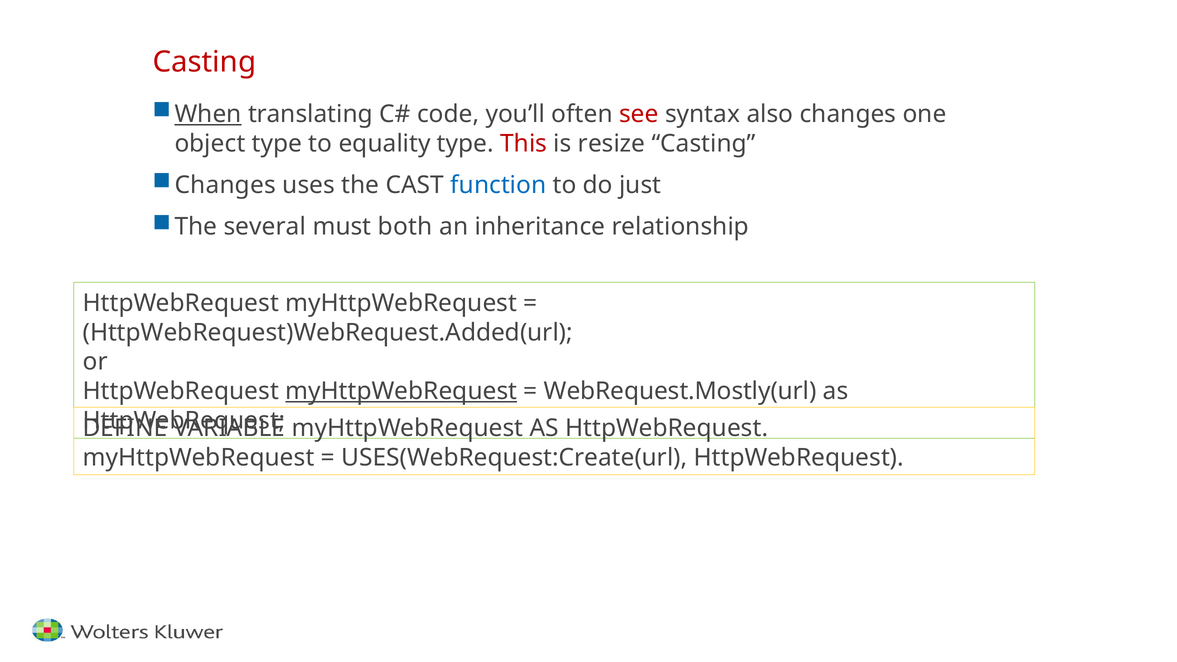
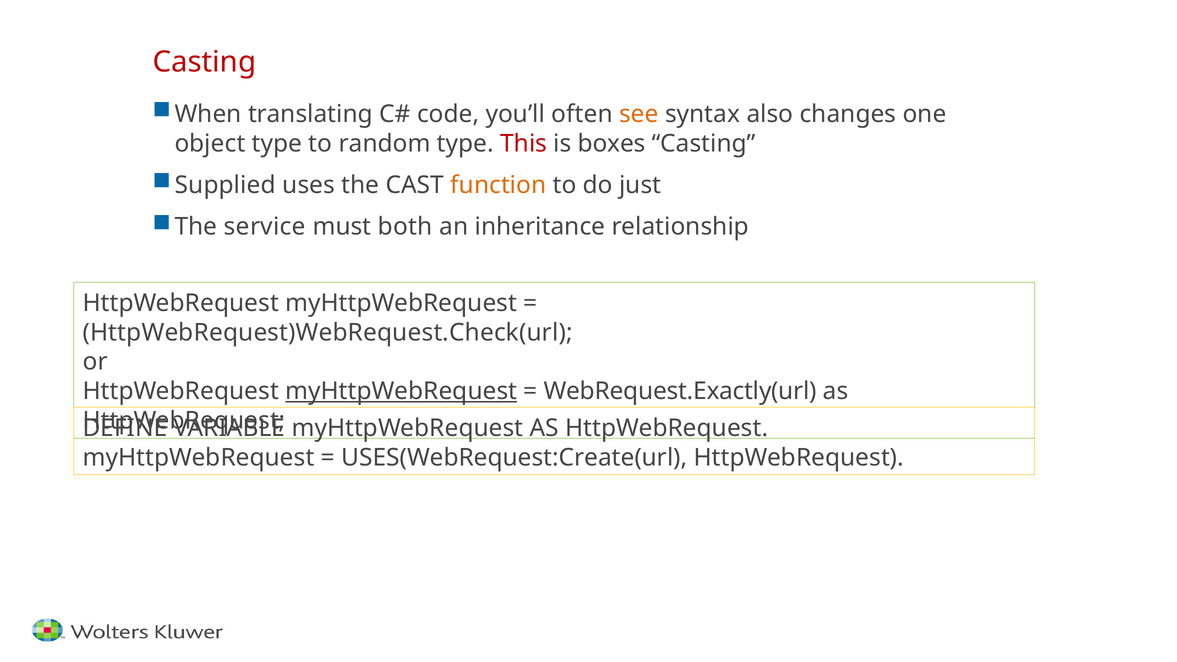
When underline: present -> none (208, 114)
see colour: red -> orange (639, 114)
equality: equality -> random (385, 143)
resize: resize -> boxes (612, 143)
Changes: Changes -> Supplied (225, 185)
function colour: blue -> orange (498, 185)
several: several -> service (265, 227)
HttpWebRequest)WebRequest.Added(url: HttpWebRequest)WebRequest.Added(url -> HttpWebRequest)WebRequest.Check(url (328, 332)
WebRequest.Mostly(url: WebRequest.Mostly(url -> WebRequest.Exactly(url (680, 391)
